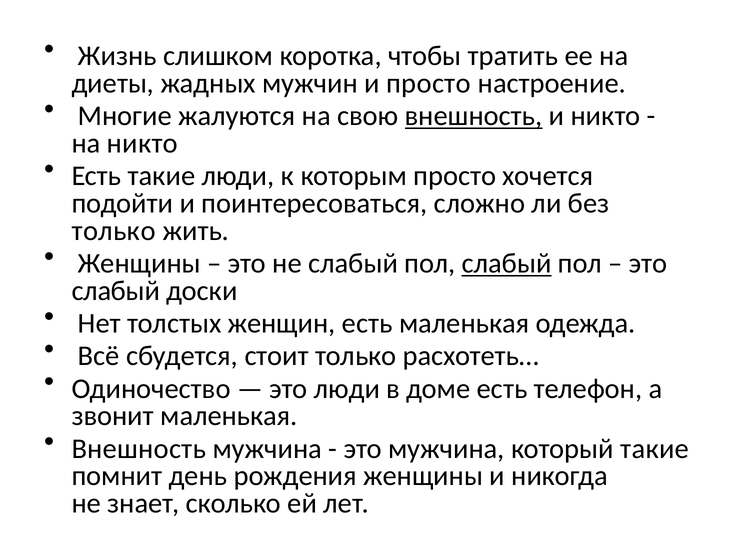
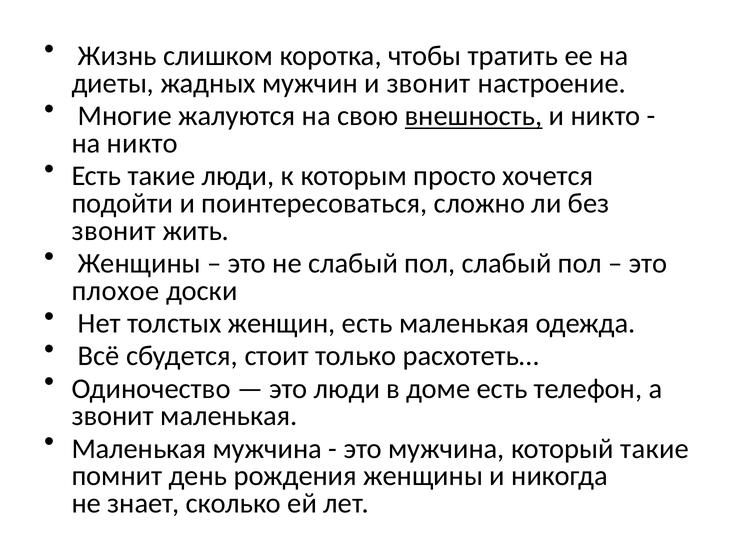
и просто: просто -> звонит (429, 84)
только: только -> звонит (114, 231)
слабый underline: present -> none (507, 264)
слабый: слабый -> плохое (116, 291)
Внешность: Внешность -> Маленькая (139, 449)
